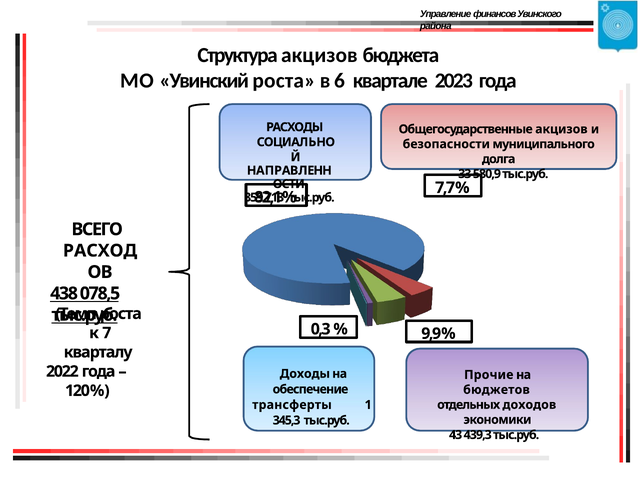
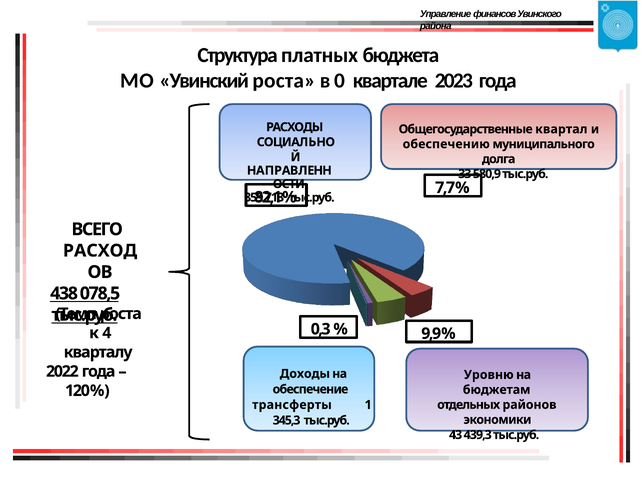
Структура акцизов: акцизов -> платных (319, 55)
6: 6 -> 0 (339, 81)
Общегосударственные акцизов: акцизов -> квартал (561, 129)
безопасности: безопасности -> обеспечению (446, 144)
7: 7 -> 4 (107, 333)
Прочие: Прочие -> Уровню (489, 375)
бюджетов: бюджетов -> бюджетам (497, 390)
доходов: доходов -> районов (529, 405)
